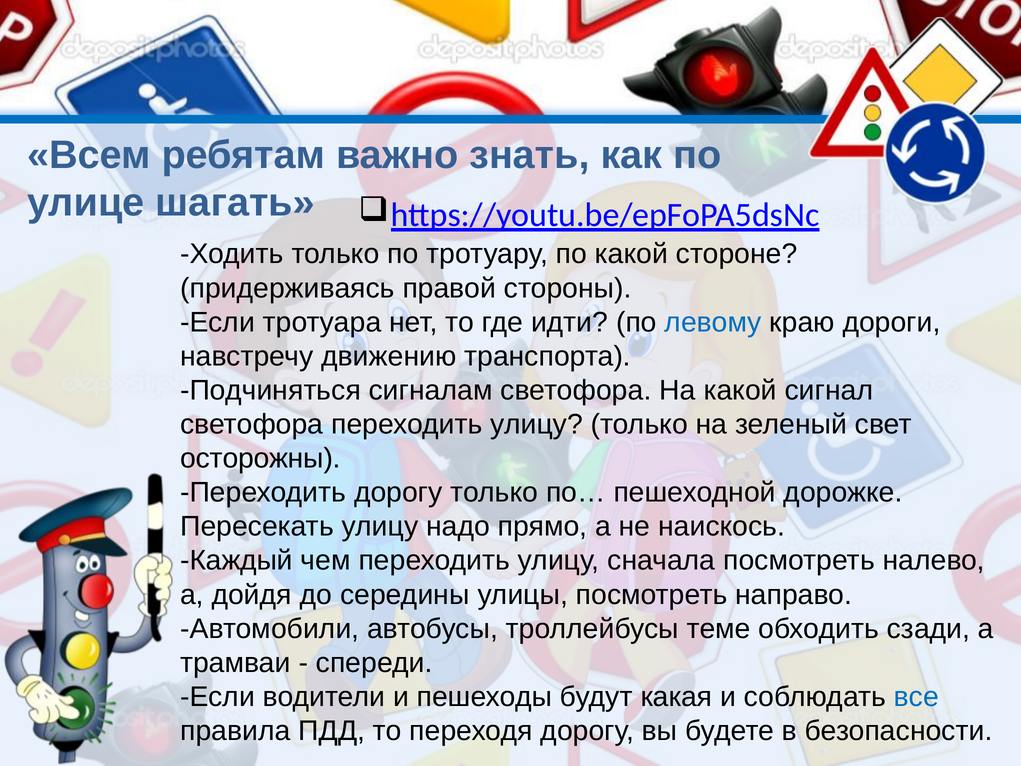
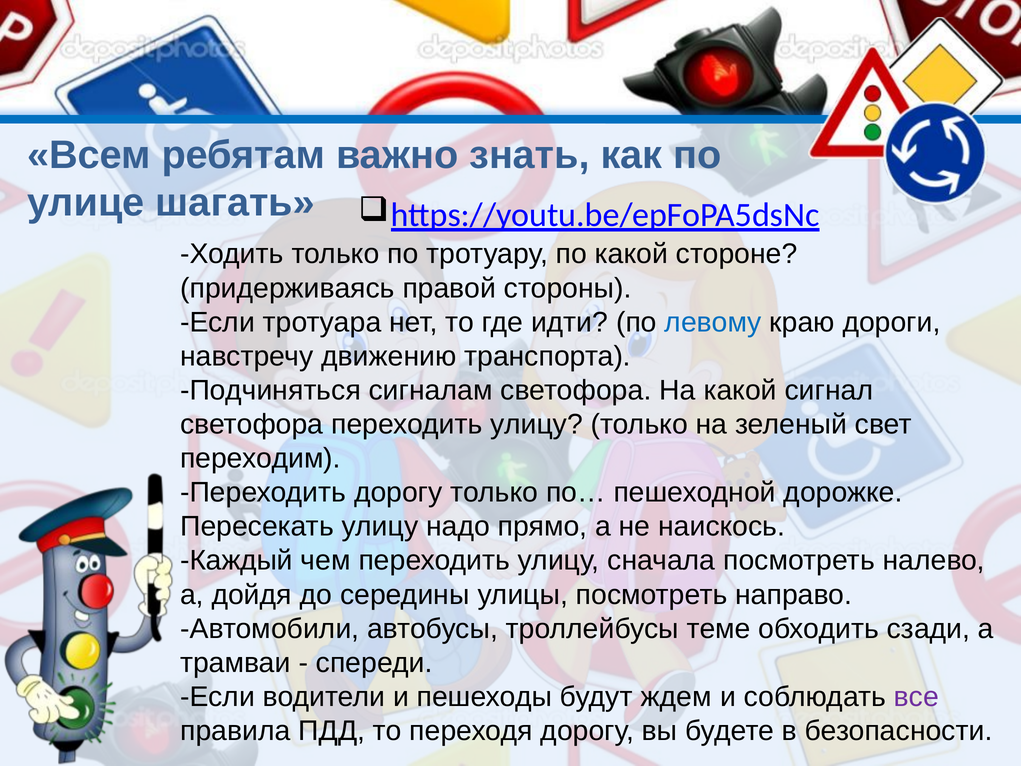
осторожны: осторожны -> переходим (260, 458)
какая: какая -> ждем (676, 697)
все colour: blue -> purple (916, 697)
